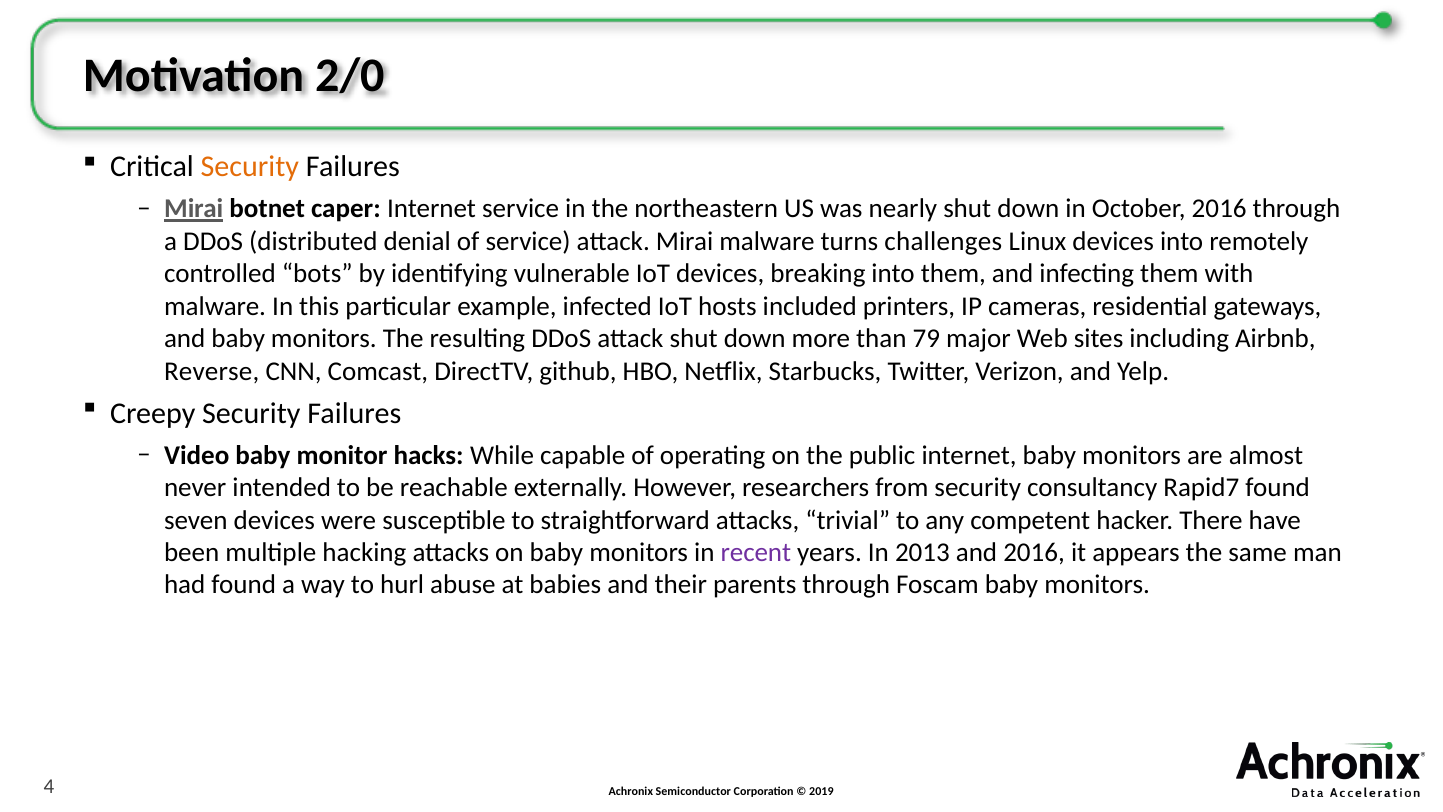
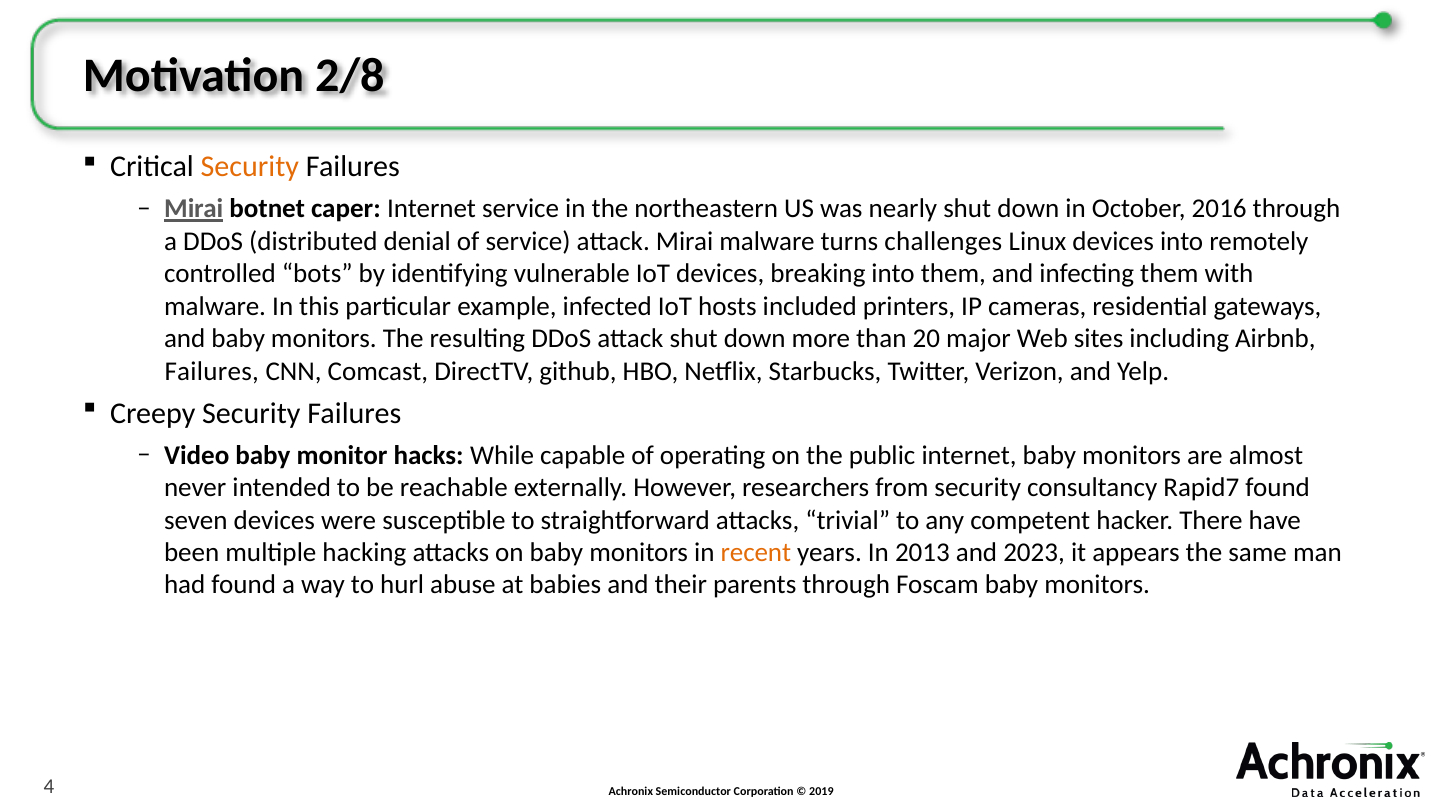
2/0: 2/0 -> 2/8 (350, 75)
79: 79 -> 20 (926, 339)
Reverse: Reverse -> Failures (212, 371)
recent colour: purple -> orange (756, 552)
and 2016: 2016 -> 2023 (1034, 552)
